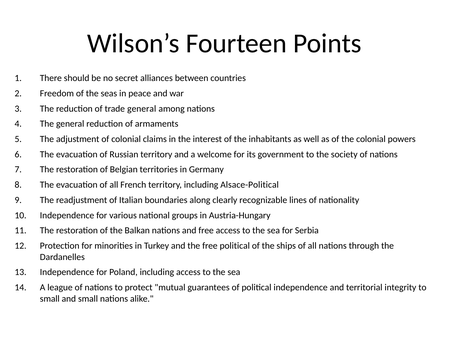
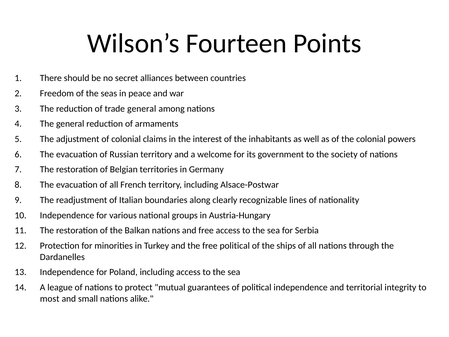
Alsace-Political: Alsace-Political -> Alsace-Postwar (250, 185)
small: small -> most (50, 298)
